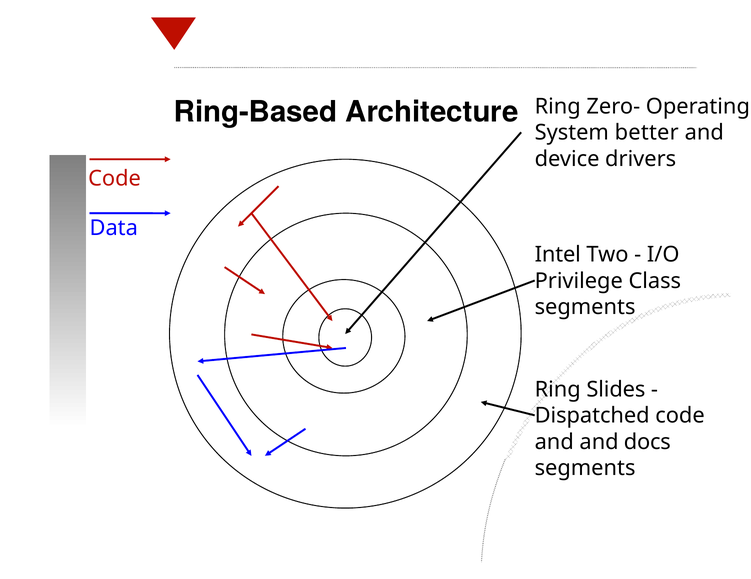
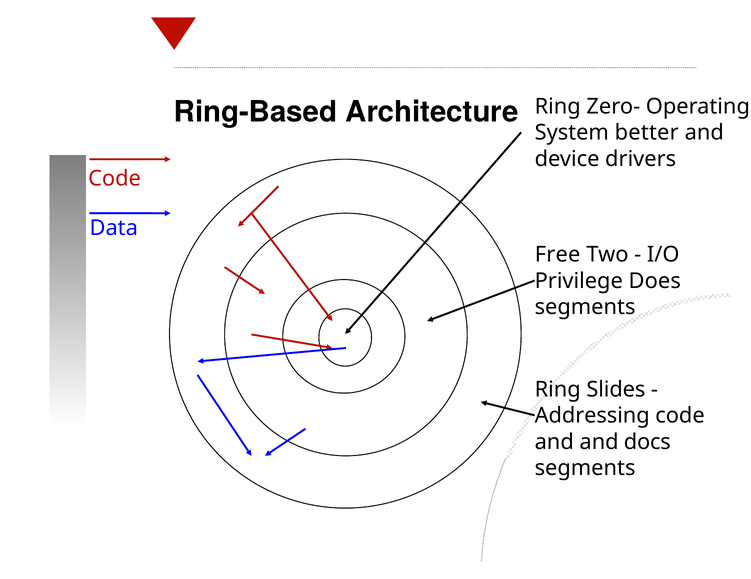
Intel: Intel -> Free (558, 255)
Class: Class -> Does (655, 281)
Dispatched: Dispatched -> Addressing (592, 416)
